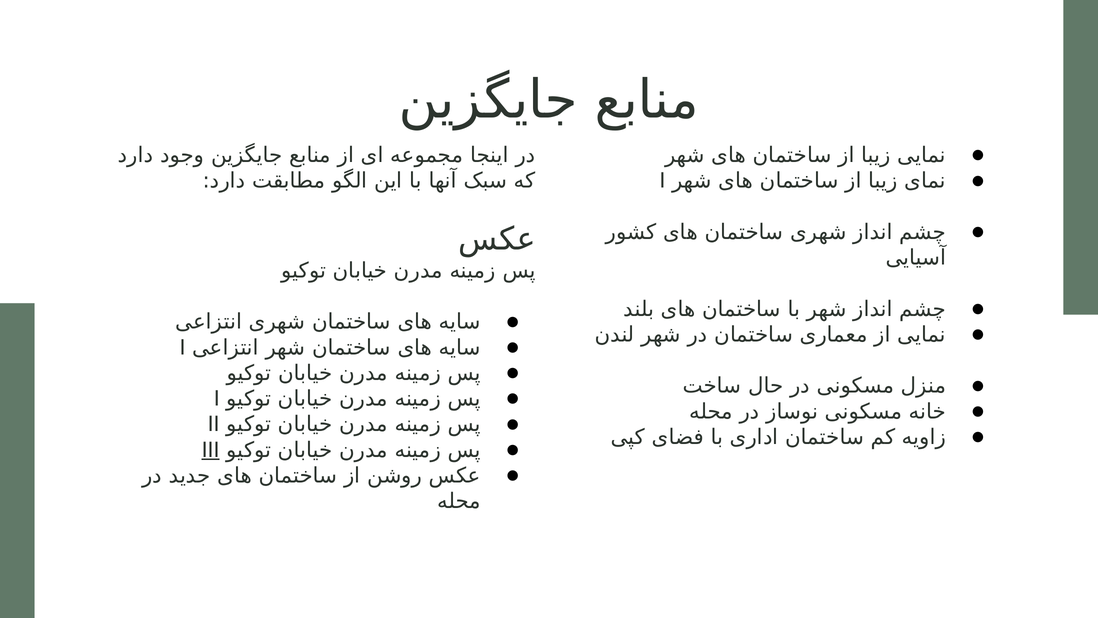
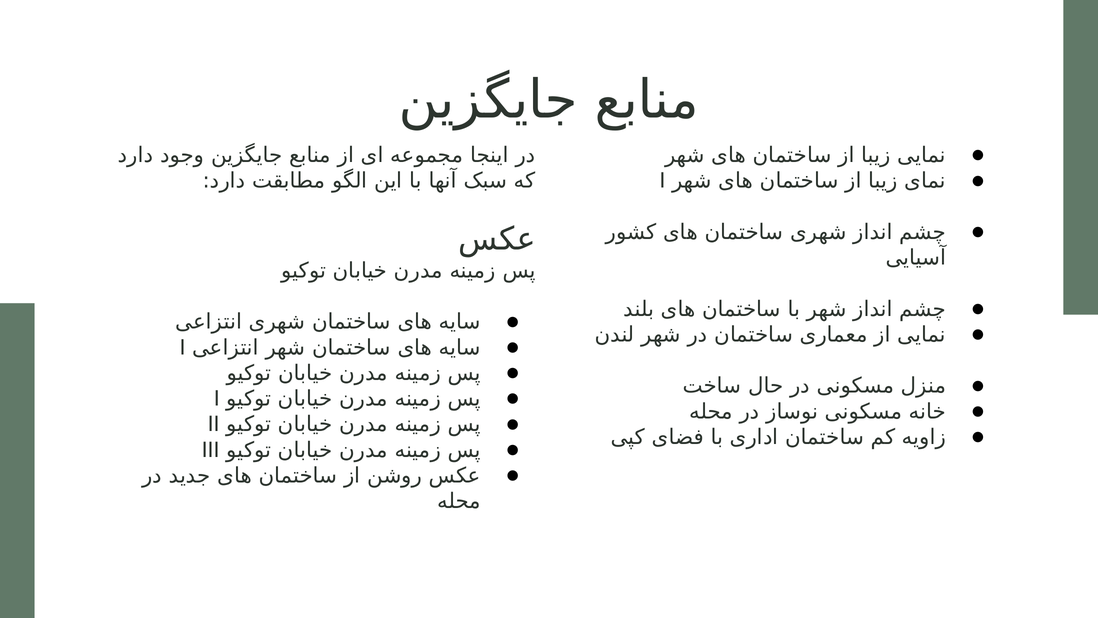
III underline: present -> none (211, 450)
